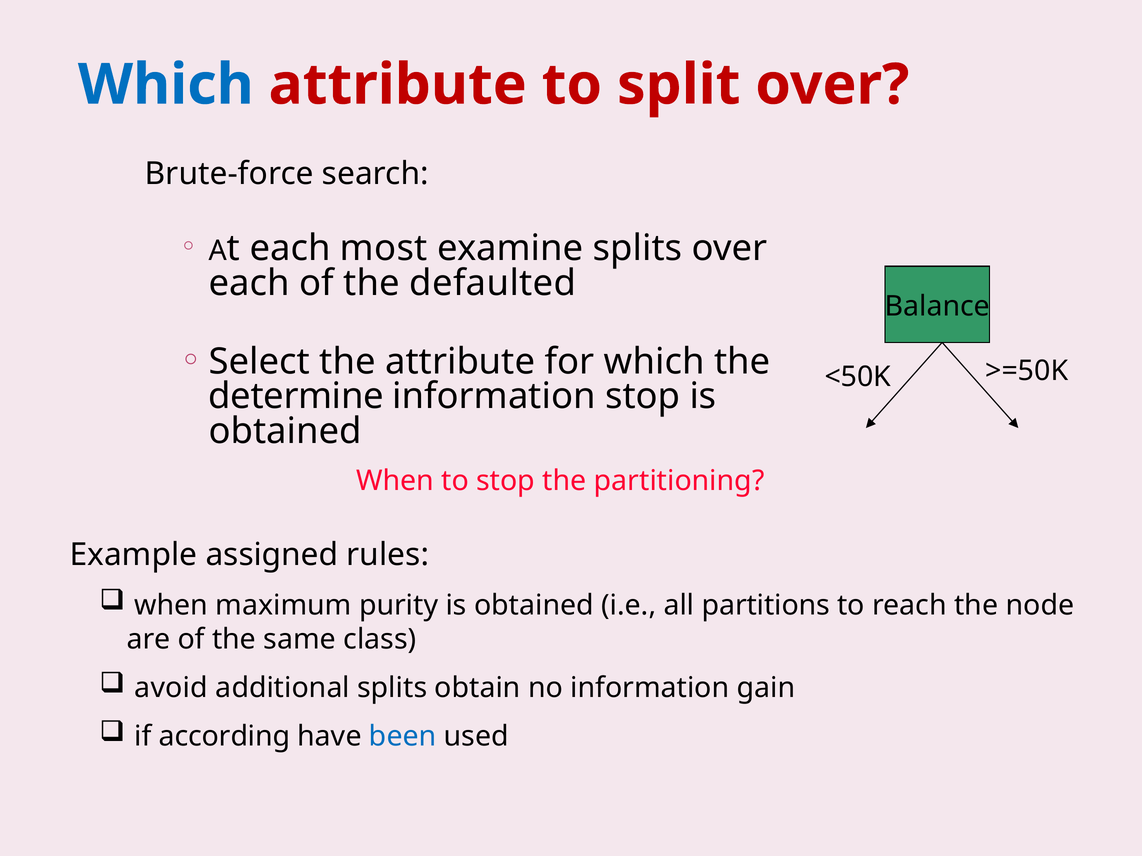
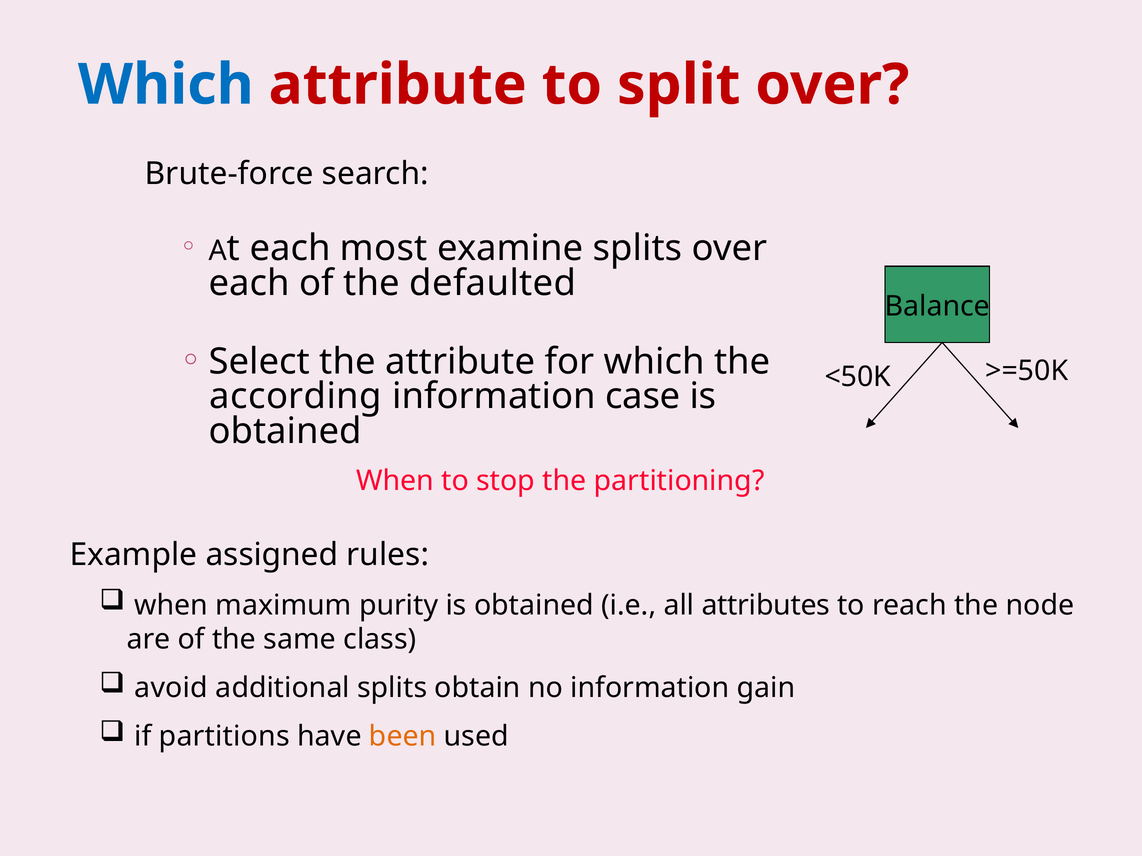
determine: determine -> according (296, 397)
information stop: stop -> case (643, 397)
partitions: partitions -> attributes (766, 606)
according: according -> partitions (224, 737)
been colour: blue -> orange (403, 737)
